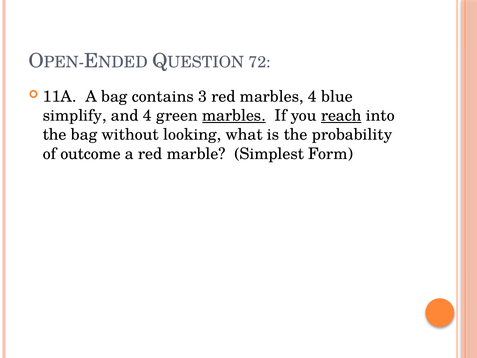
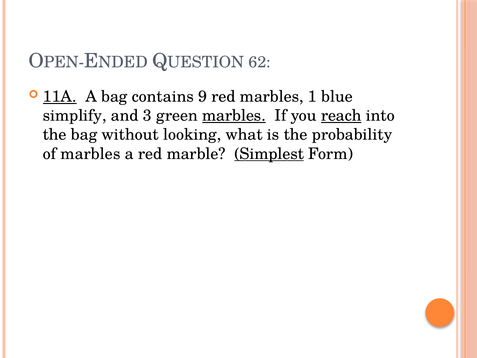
72: 72 -> 62 (260, 62)
11A underline: none -> present (60, 96)
3: 3 -> 9 (203, 96)
marbles 4: 4 -> 1 (312, 96)
and 4: 4 -> 3 (147, 116)
of outcome: outcome -> marbles (90, 154)
Simplest underline: none -> present (269, 154)
